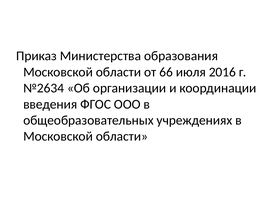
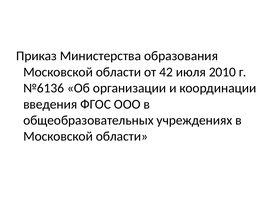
66: 66 -> 42 (166, 72)
2016: 2016 -> 2010 (222, 72)
№2634: №2634 -> №6136 (44, 88)
